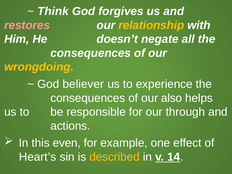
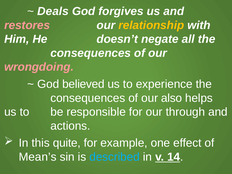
Think: Think -> Deals (53, 11)
wrongdoing colour: yellow -> pink (39, 67)
believer: believer -> believed (83, 84)
even: even -> quite (67, 143)
Heart’s: Heart’s -> Mean’s (38, 157)
described colour: yellow -> light blue (115, 157)
